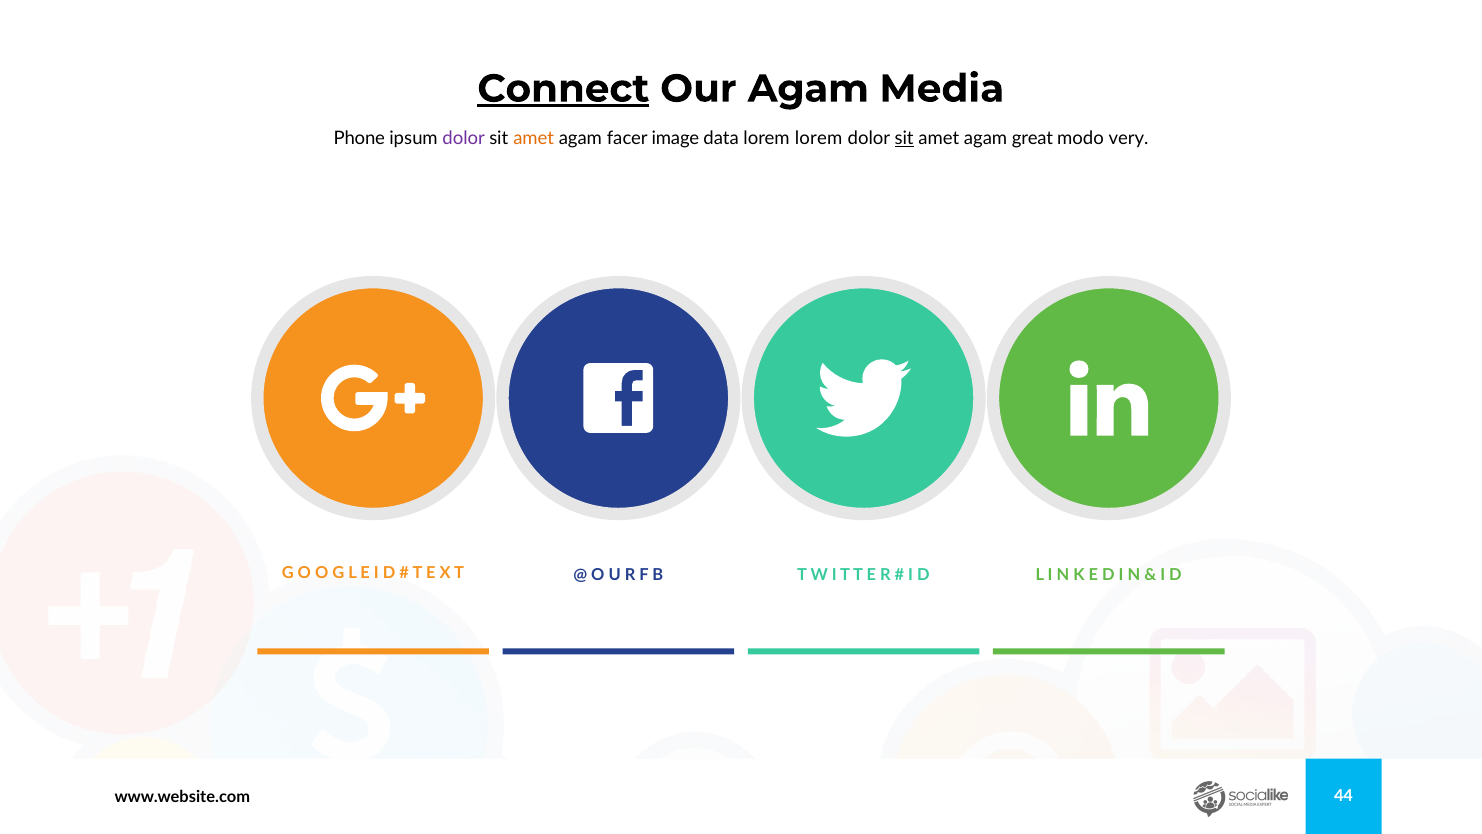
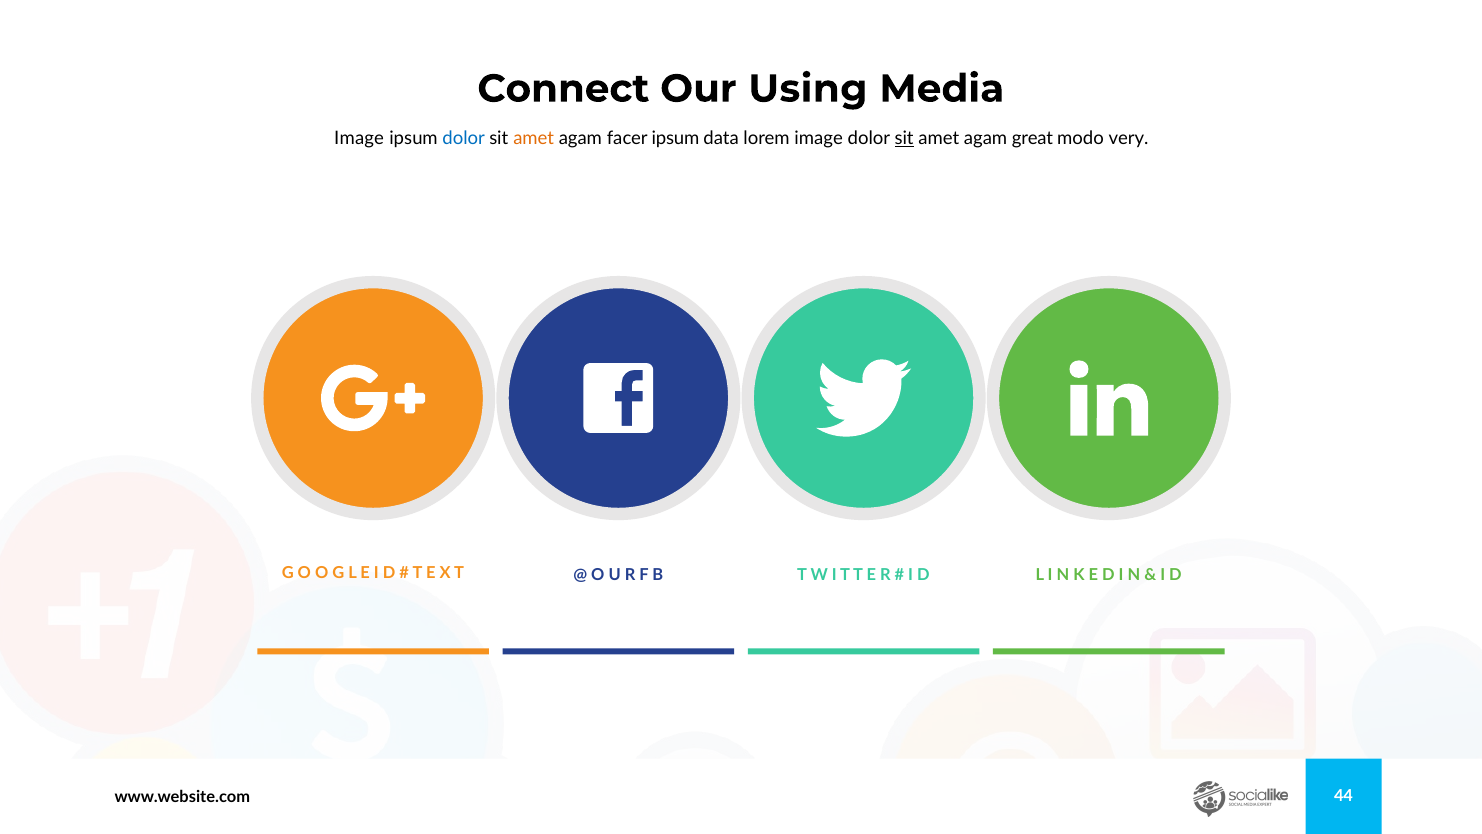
Connect underline: present -> none (563, 89)
Our Agam: Agam -> Using (808, 89)
Phone: Phone -> Image (359, 138)
dolor colour: purple -> blue (464, 138)
facer image: image -> ipsum (675, 138)
lorem lorem: lorem -> image (819, 138)
